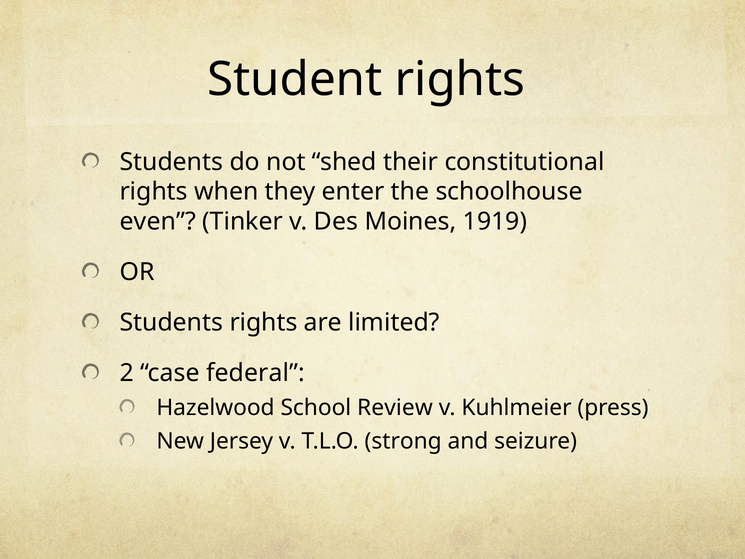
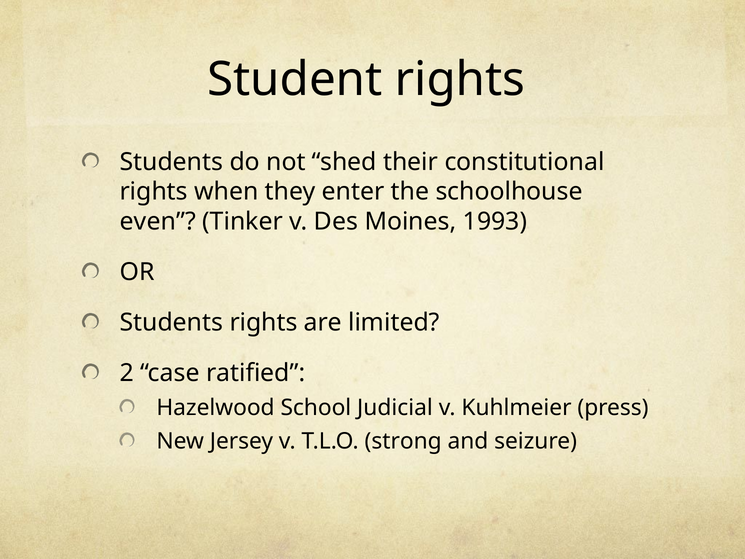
1919: 1919 -> 1993 (495, 221)
federal: federal -> ratified (256, 373)
Review: Review -> Judicial (395, 407)
